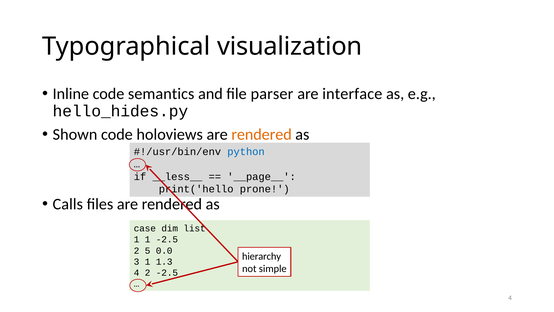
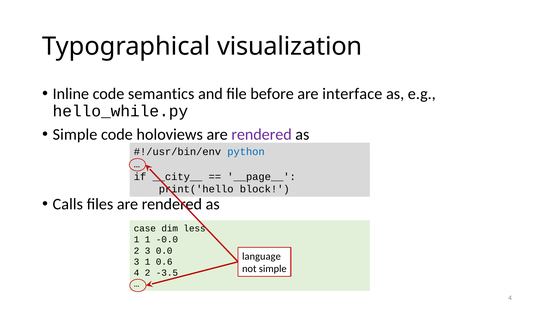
parser: parser -> before (272, 94)
hello_hides.py: hello_hides.py -> hello_while.py (120, 111)
Shown: Shown -> Simple (75, 134)
rendered colour: orange -> purple (262, 134)
__less__: __less__ -> __city__ (177, 176)
prone: prone -> block (265, 189)
list: list -> less (195, 228)
1 -2.5: -2.5 -> -0.0 (167, 239)
2 5: 5 -> 3 (148, 250)
hierarchy: hierarchy -> language (261, 256)
1.3: 1.3 -> 0.6 (164, 261)
2 -2.5: -2.5 -> -3.5 (167, 272)
